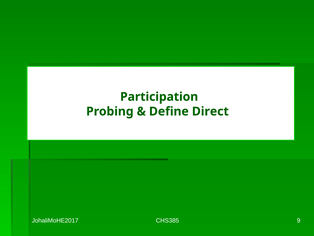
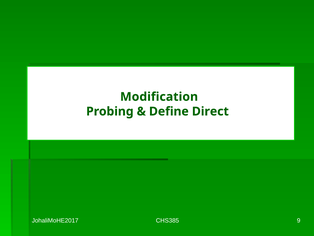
Participation: Participation -> Modification (159, 97)
